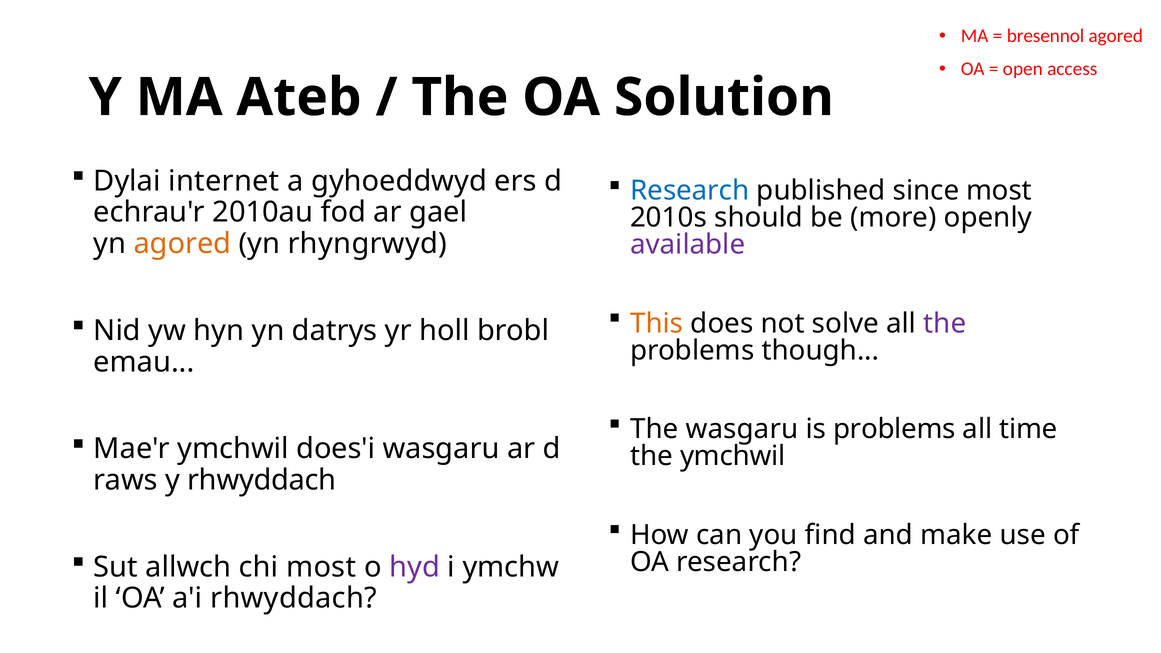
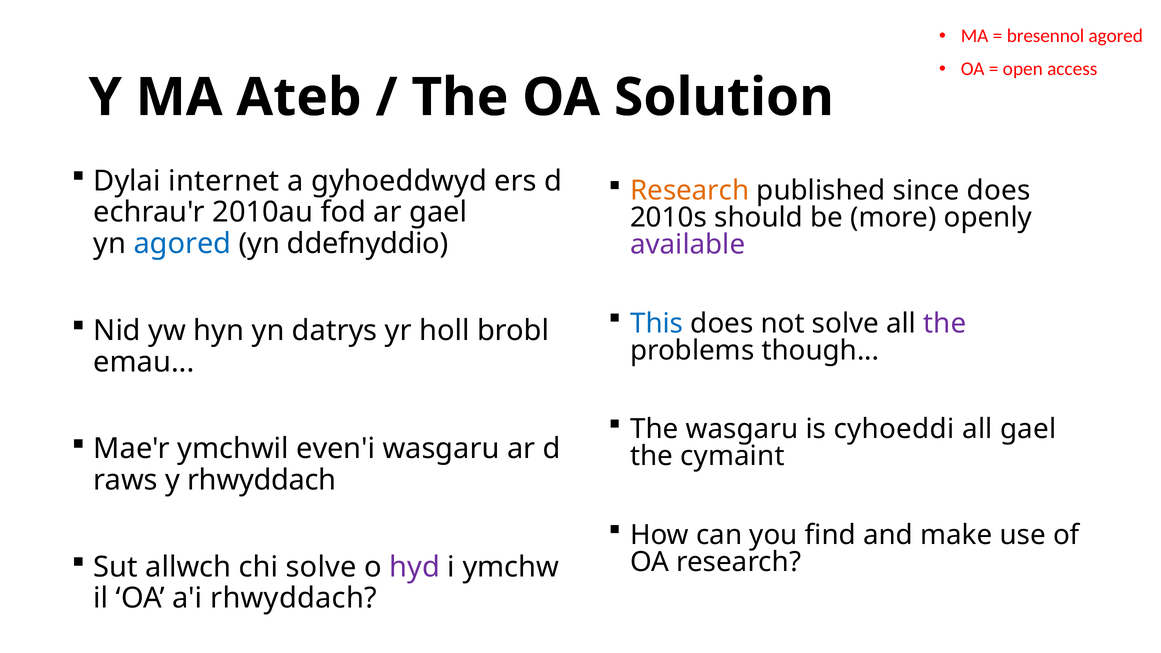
Research colour: blue -> orange (690, 191)
since most: most -> does (999, 191)
agored colour: orange -> blue (182, 244)
rhyngrwyd: rhyngrwyd -> ddefnyddio (368, 244)
This colour: orange -> blue (657, 323)
is problems: problems -> cyhoeddi (894, 429)
all time: time -> gael (1028, 429)
does'i: does'i -> even'i (336, 449)
the ymchwil: ymchwil -> cymaint (732, 456)
chi most: most -> solve (321, 567)
